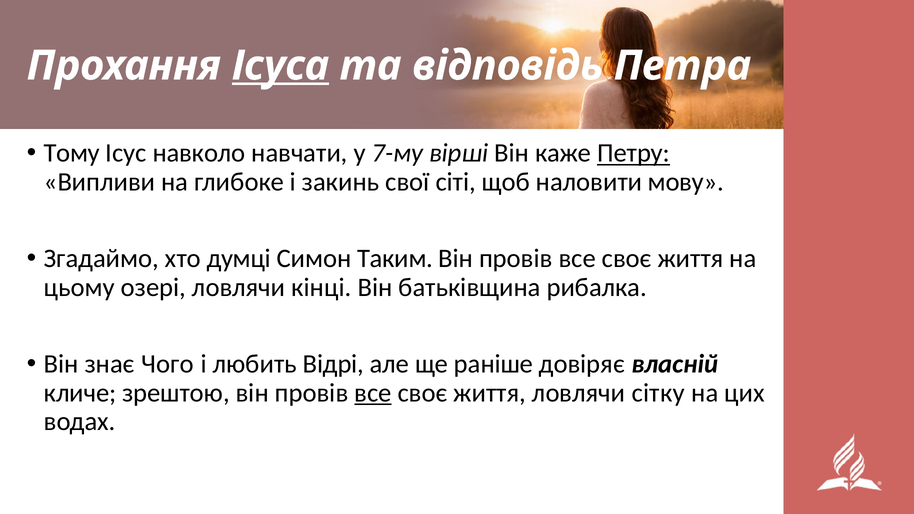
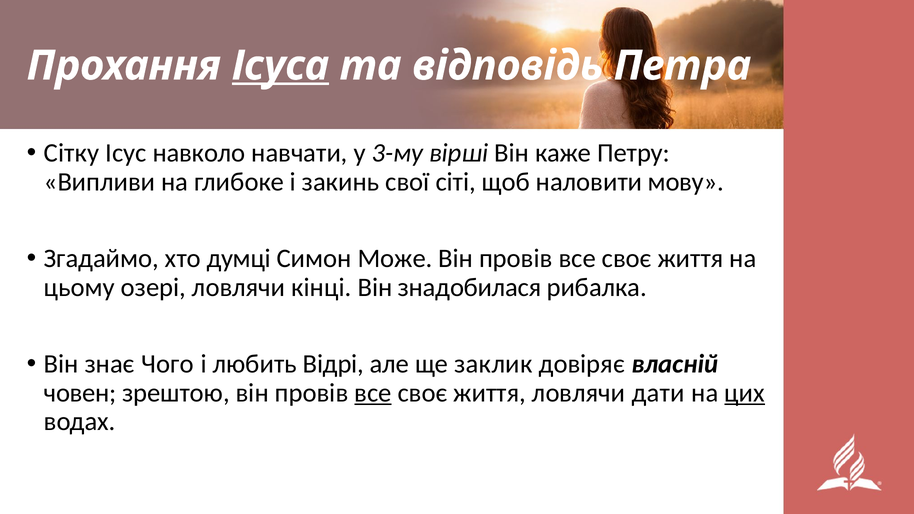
Тому: Тому -> Сітку (72, 153)
7-му: 7-му -> 3-му (397, 153)
Петру underline: present -> none (634, 153)
Таким: Таким -> Може (395, 259)
батьківщина: батьківщина -> знадобилася (470, 287)
раніше: раніше -> заклик (493, 364)
кличе: кличе -> човен (80, 393)
сітку: сітку -> дати (658, 393)
цих underline: none -> present (745, 393)
